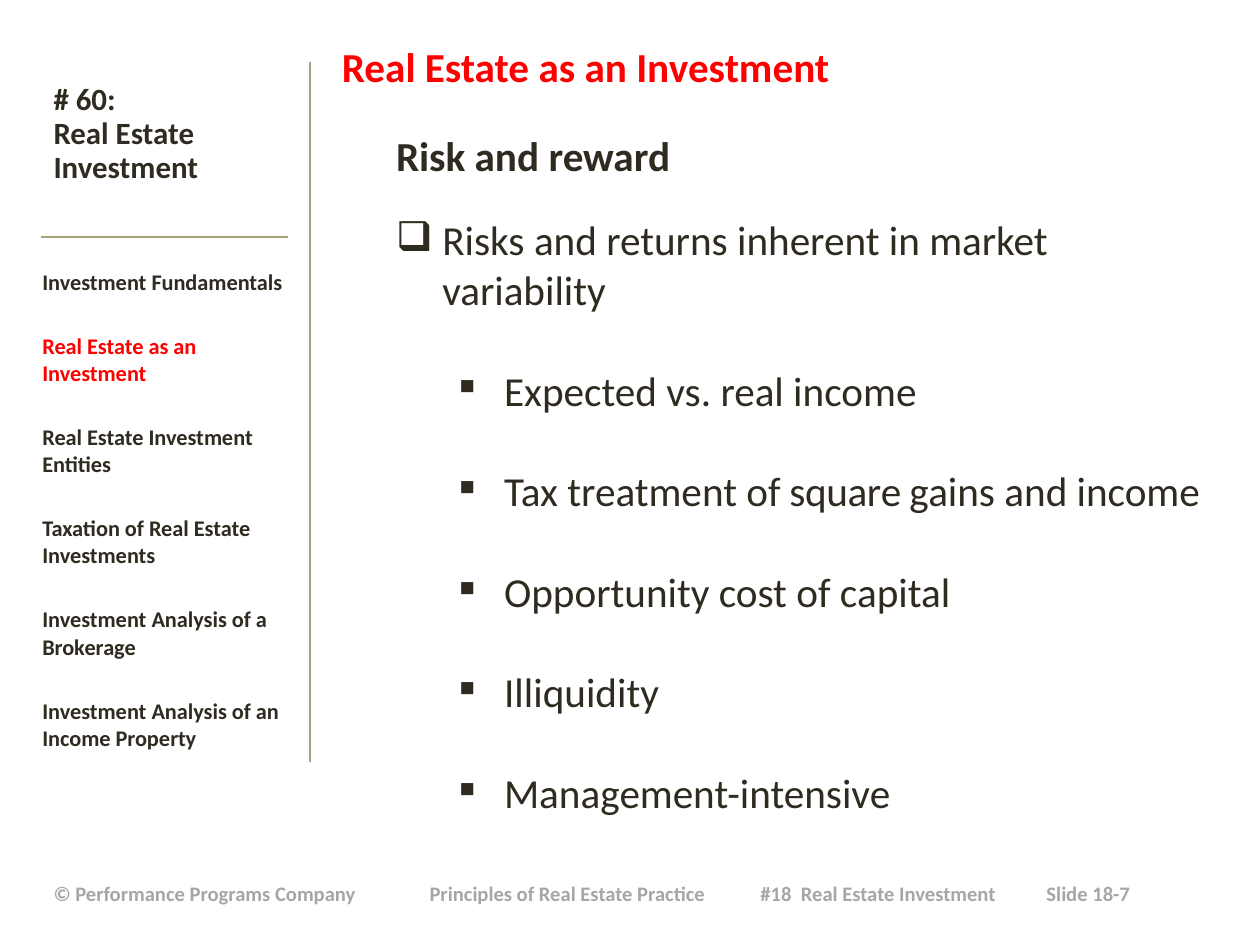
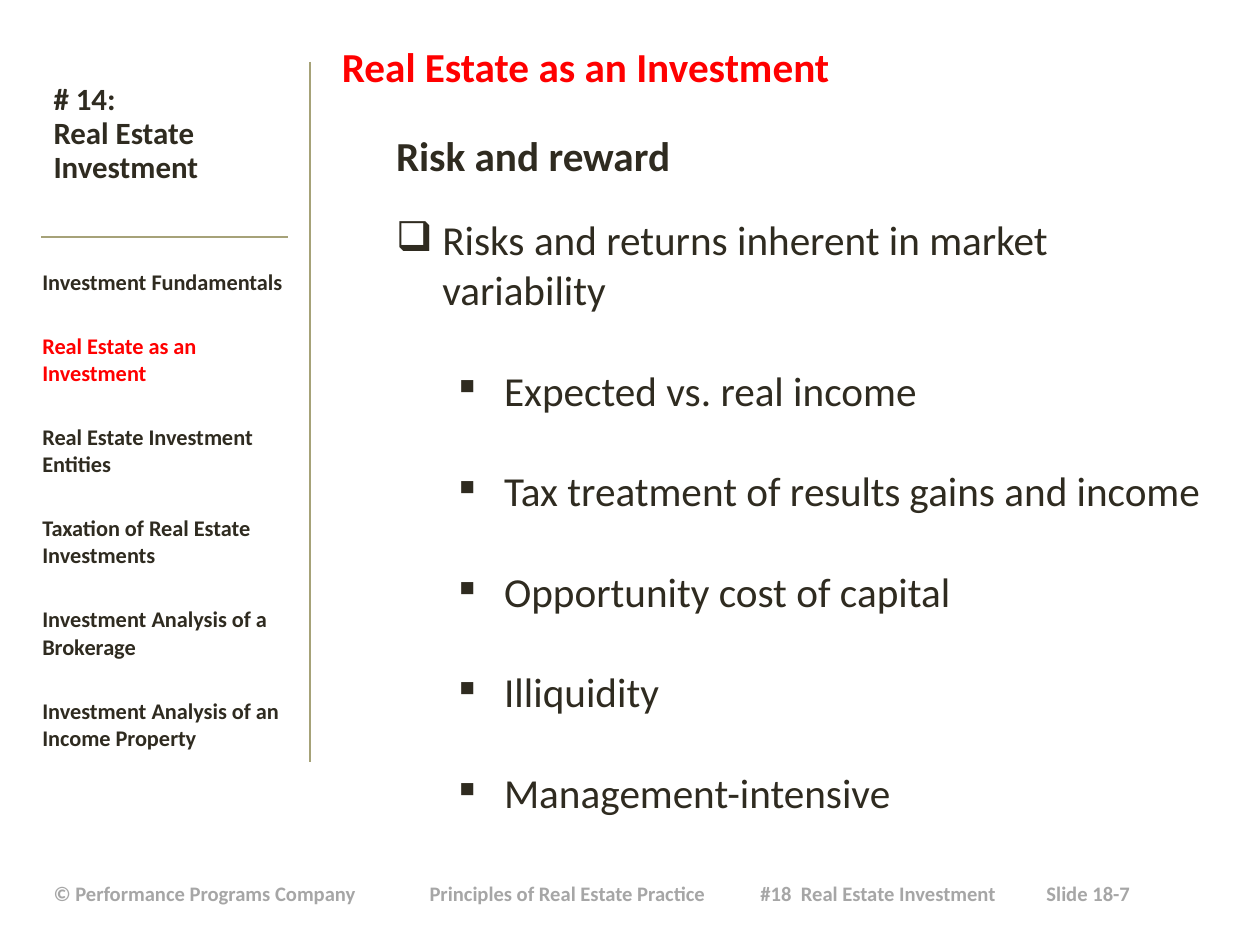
60: 60 -> 14 (96, 101)
square: square -> results (845, 493)
